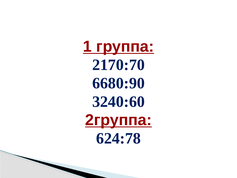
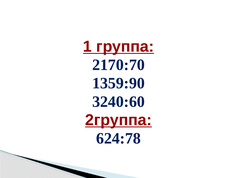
6680:90: 6680:90 -> 1359:90 (118, 83)
